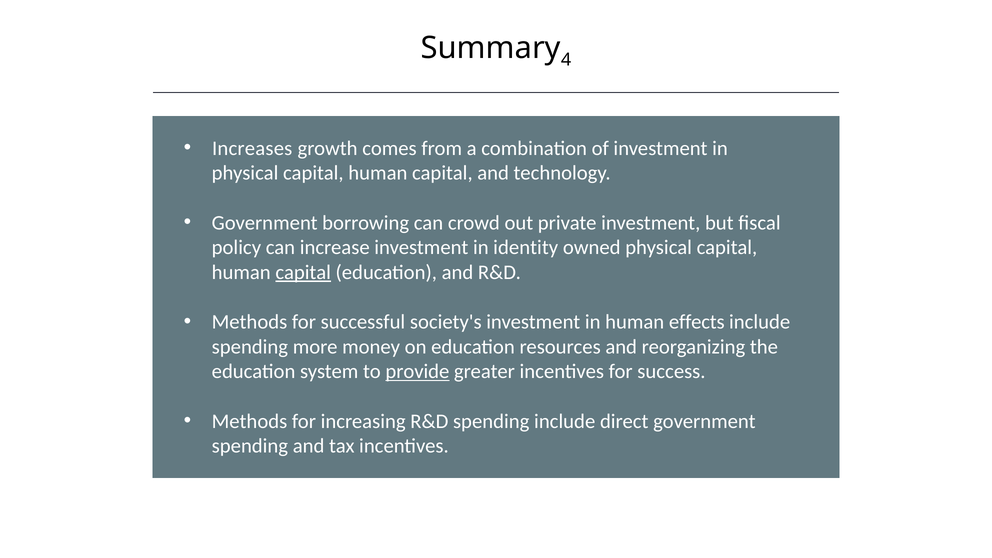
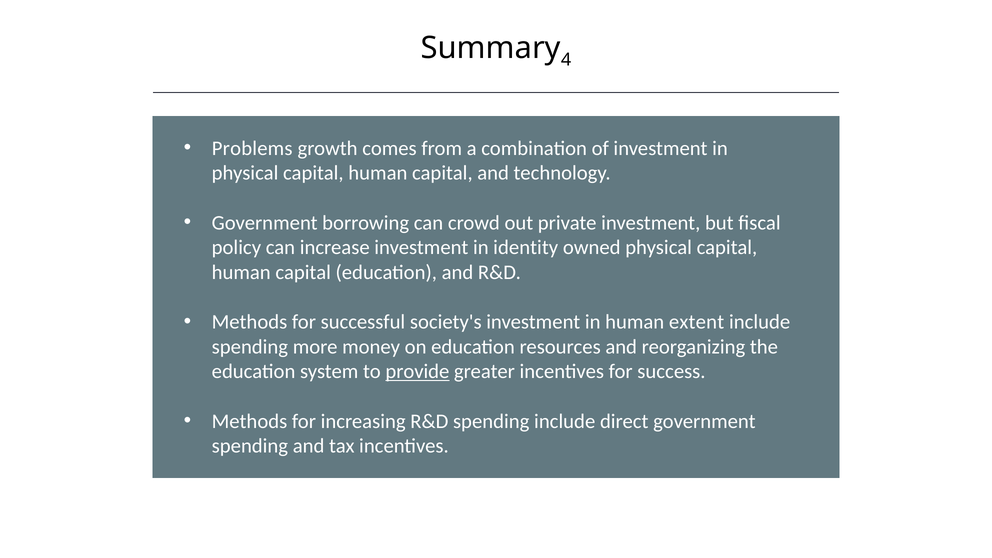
Increases: Increases -> Problems (252, 148)
capital underline: present -> none (303, 272)
effects: effects -> extent (697, 322)
